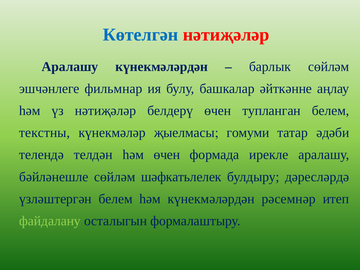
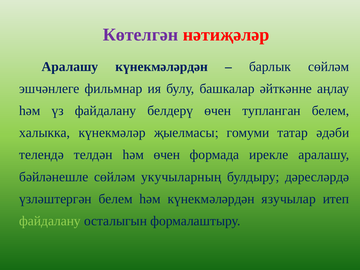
Көтелгән colour: blue -> purple (141, 35)
үз нәтиҗәләр: нәтиҗәләр -> файдалану (106, 111)
текстны: текстны -> халыкка (45, 133)
шәфкатьлелек: шәфкатьлелек -> укучыларның (181, 177)
рәсемнәр: рәсемнәр -> язучылар (289, 199)
